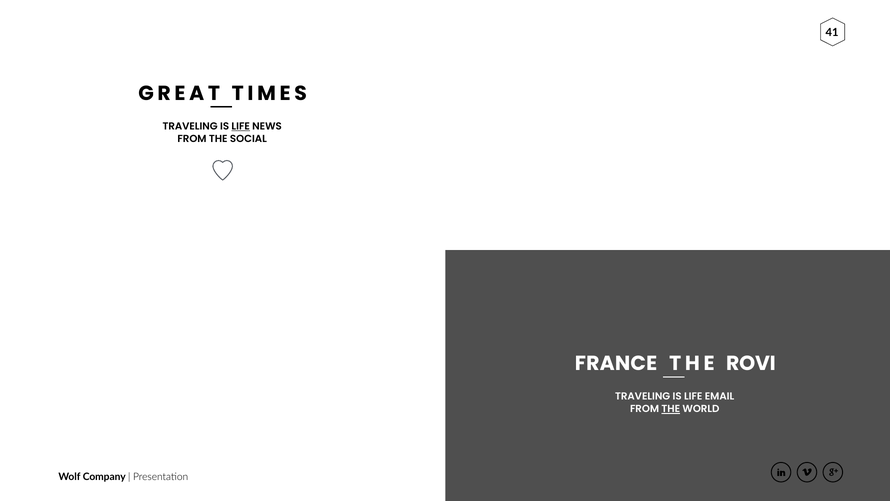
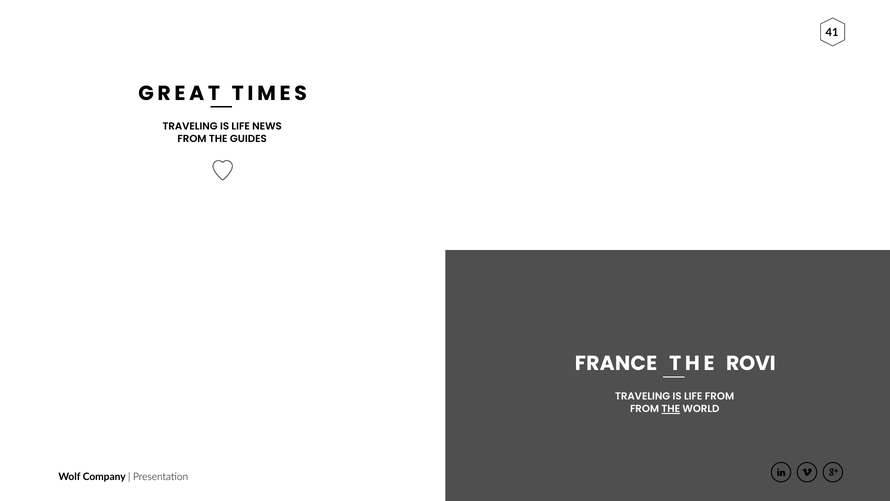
LIFE underline: present -> none (241, 126)
SOCIAL: SOCIAL -> GUIDES (248, 139)
LIFE EMAIL: EMAIL -> FROM (719, 396)
